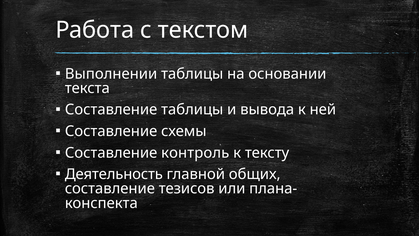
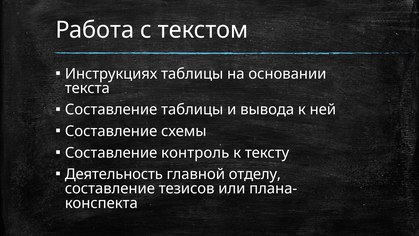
Выполнении: Выполнении -> Инструкциях (111, 74)
общих: общих -> отделу (255, 174)
